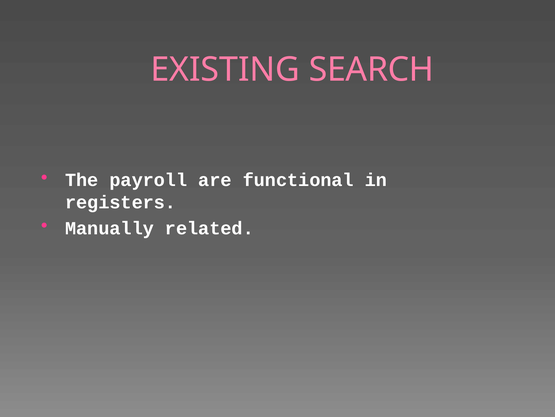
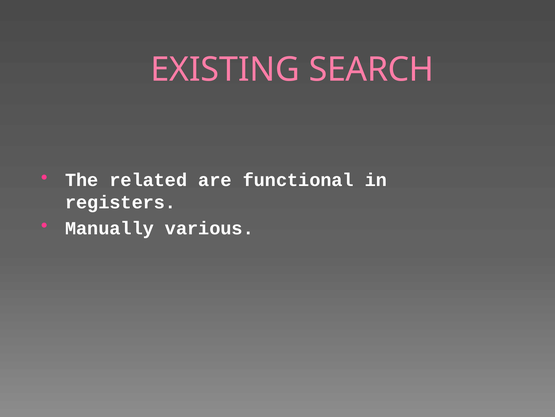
payroll: payroll -> related (148, 180)
related: related -> various (209, 228)
